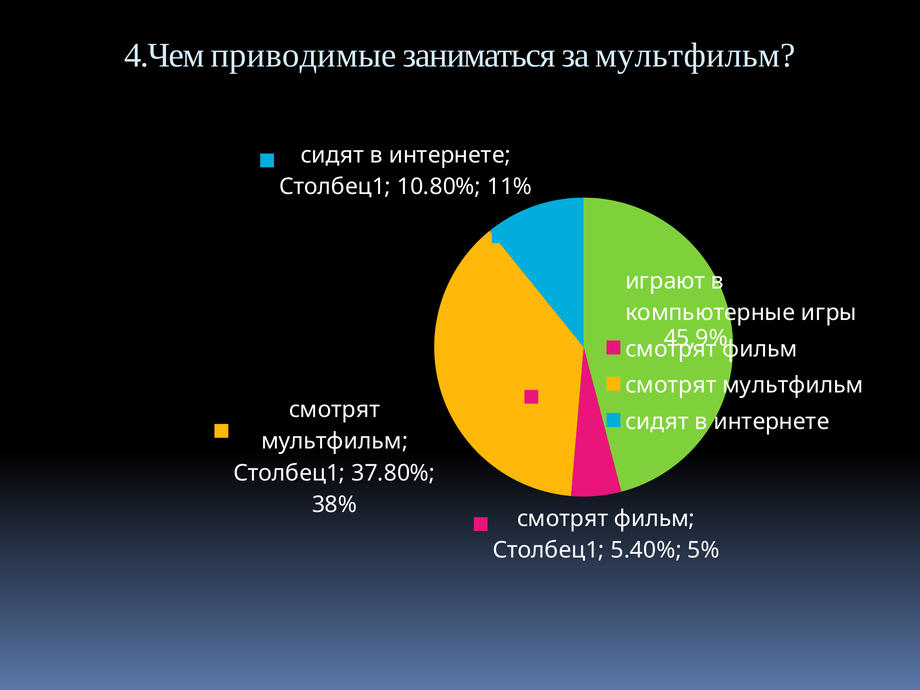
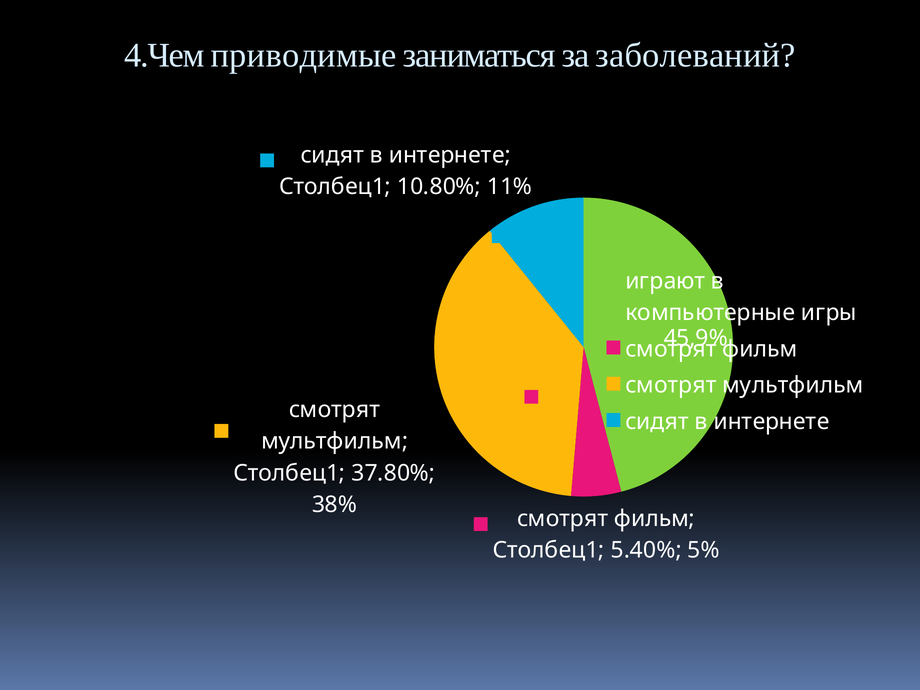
за мультфильм: мультфильм -> заболеваний (696, 55)
